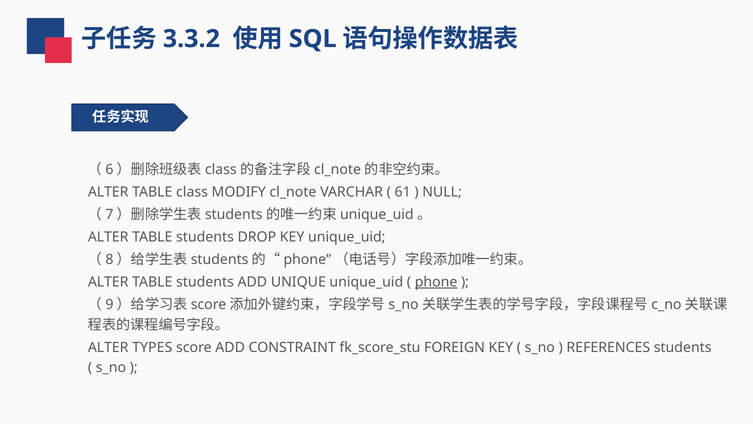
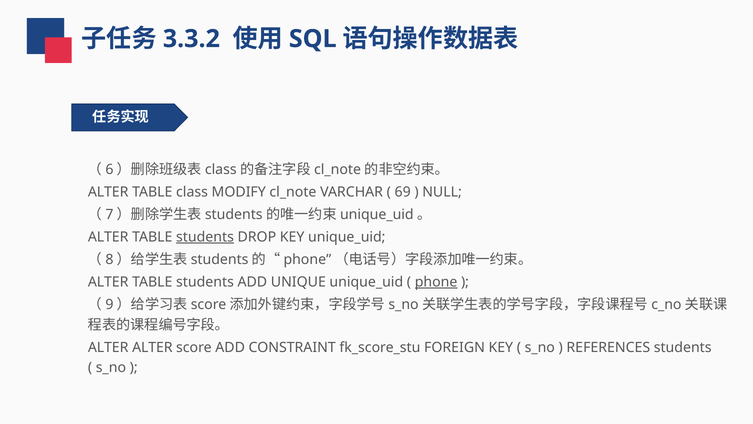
61: 61 -> 69 (403, 192)
students underline: none -> present (205, 237)
ALTER TYPES: TYPES -> ALTER (152, 347)
